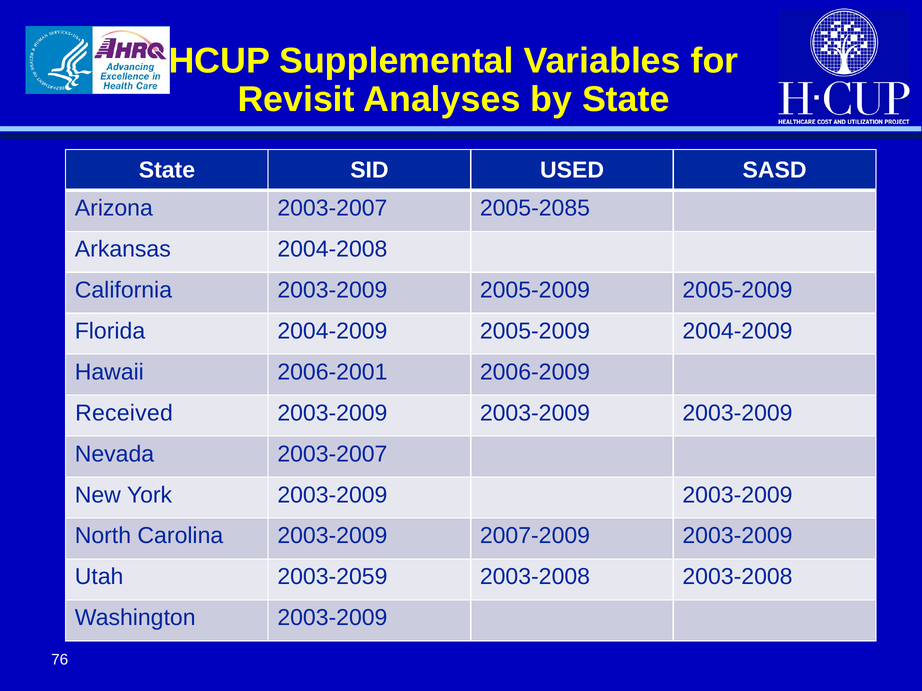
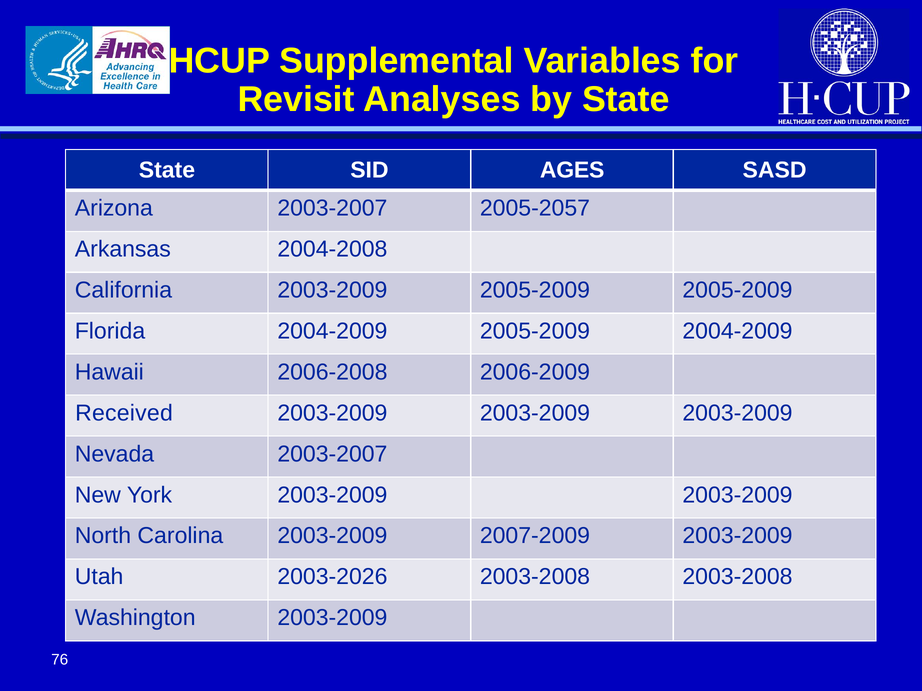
USED: USED -> AGES (572, 170)
2005-2085: 2005-2085 -> 2005-2057 (535, 208)
2006-2001: 2006-2001 -> 2006-2008 (332, 372)
2003-2059: 2003-2059 -> 2003-2026 (332, 577)
